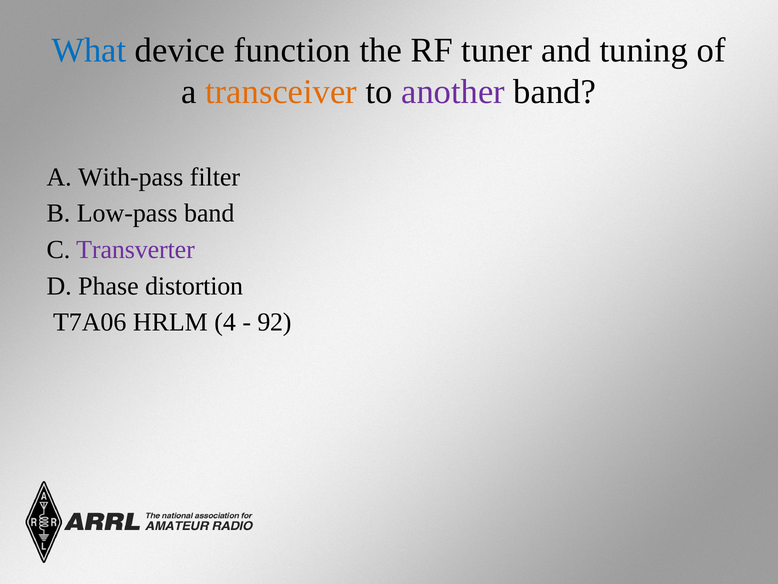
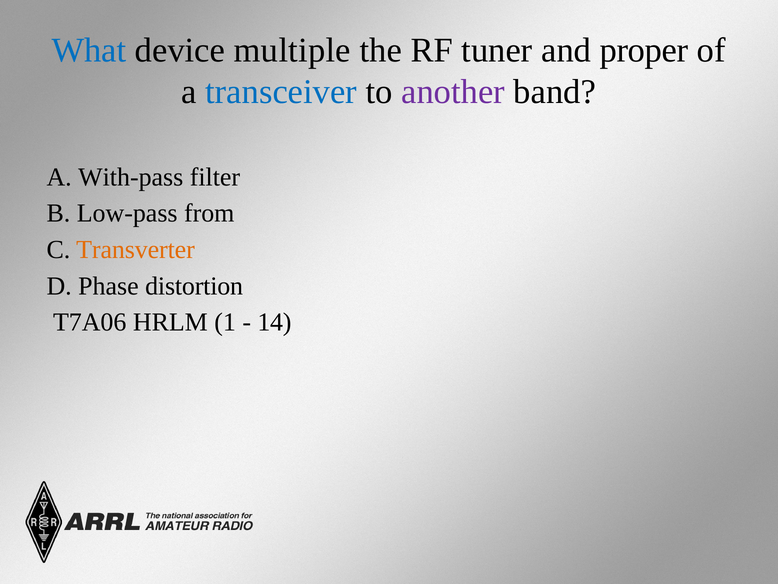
function: function -> multiple (292, 50)
tuning: tuning -> proper (644, 50)
transceiver colour: orange -> blue (281, 92)
Low-pass band: band -> from (209, 213)
Transverter colour: purple -> orange (136, 249)
4: 4 -> 1 (225, 322)
92: 92 -> 14 (274, 322)
